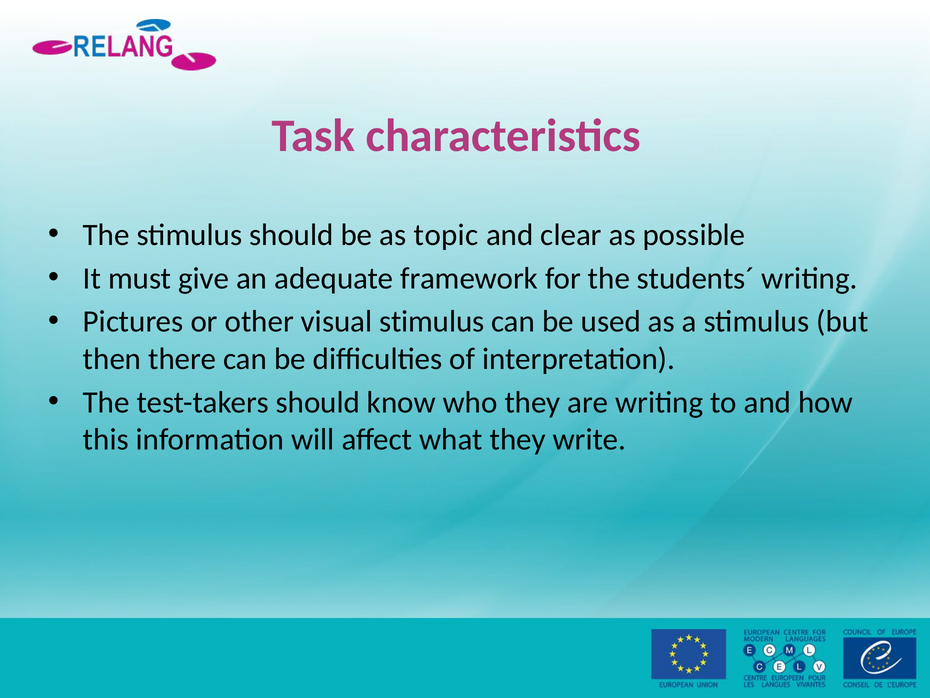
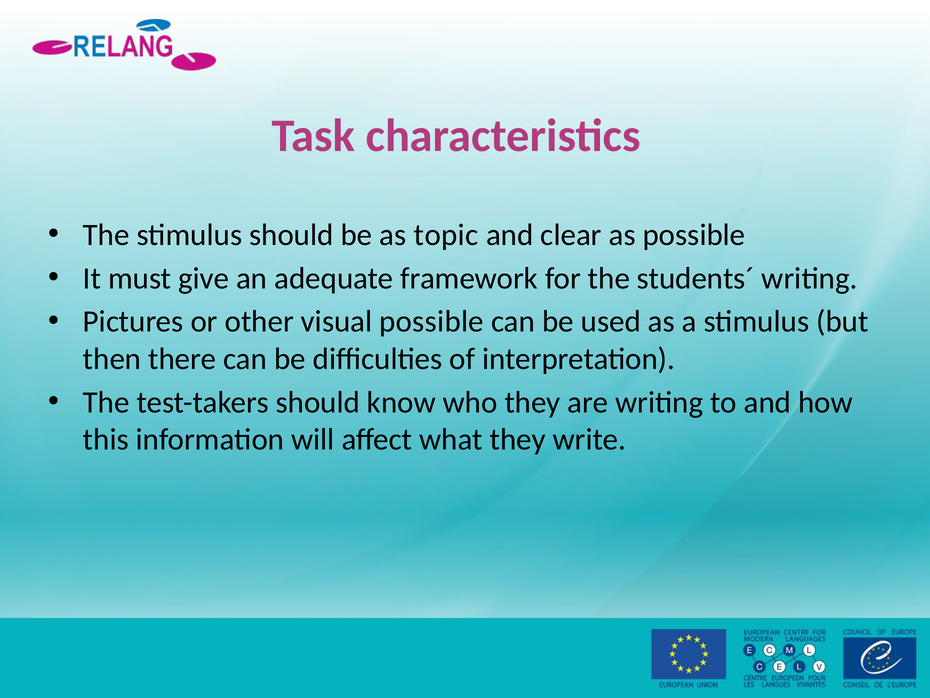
visual stimulus: stimulus -> possible (432, 321)
